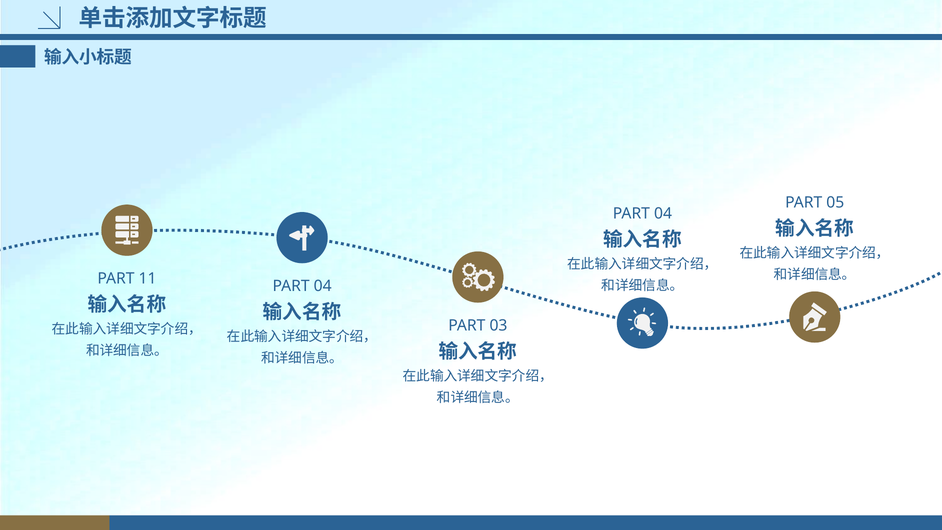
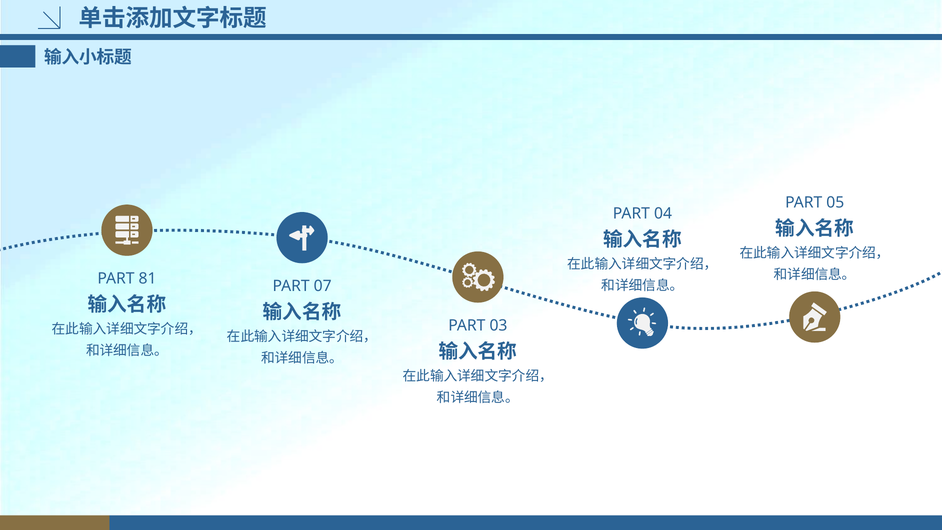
11: 11 -> 81 (148, 278)
04: 04 -> 07 (323, 286)
